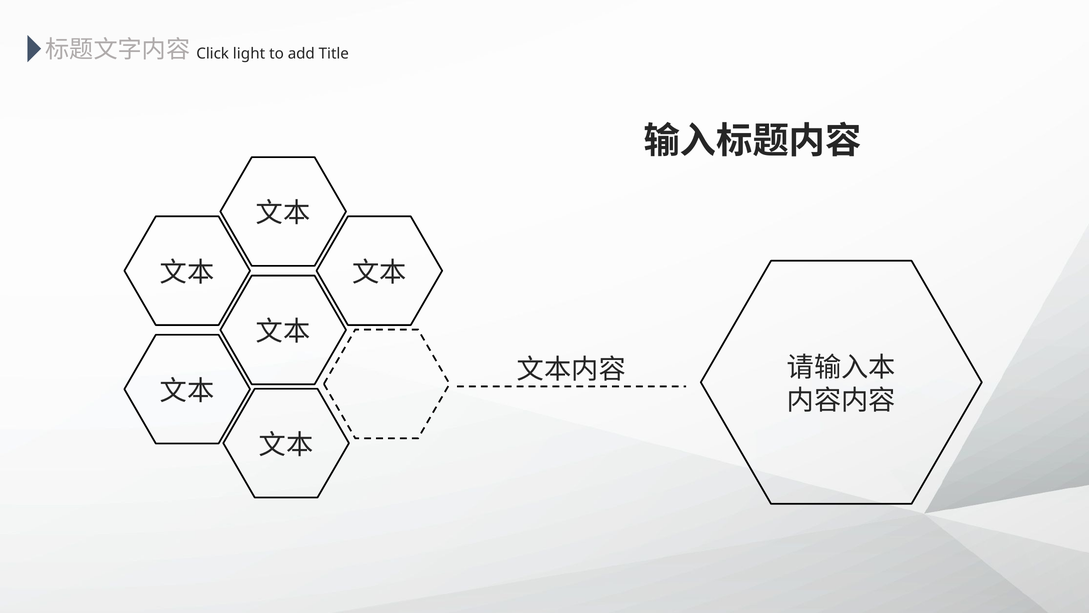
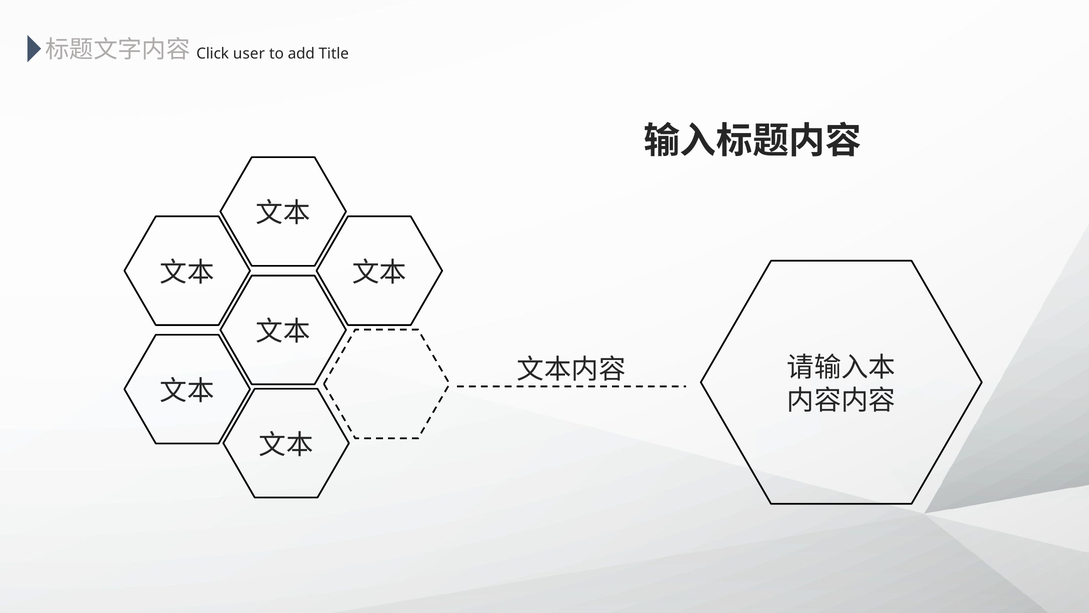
light: light -> user (249, 54)
